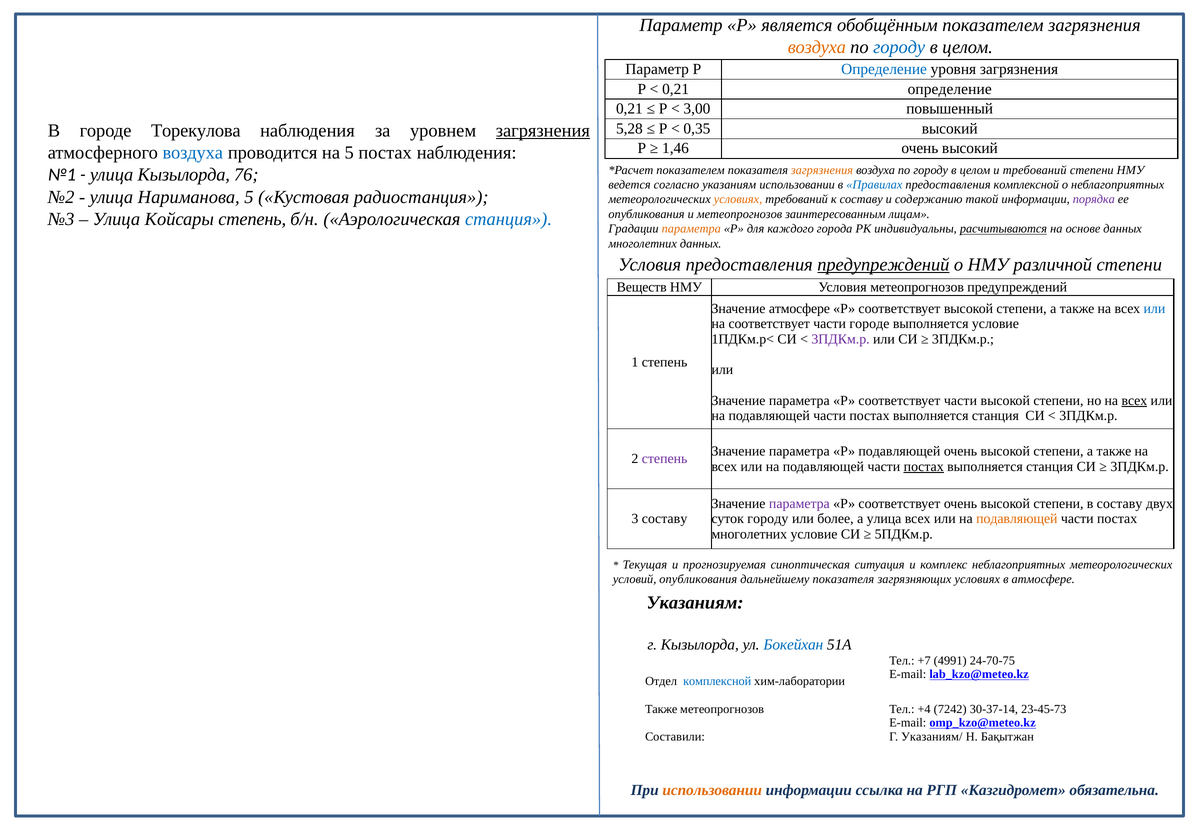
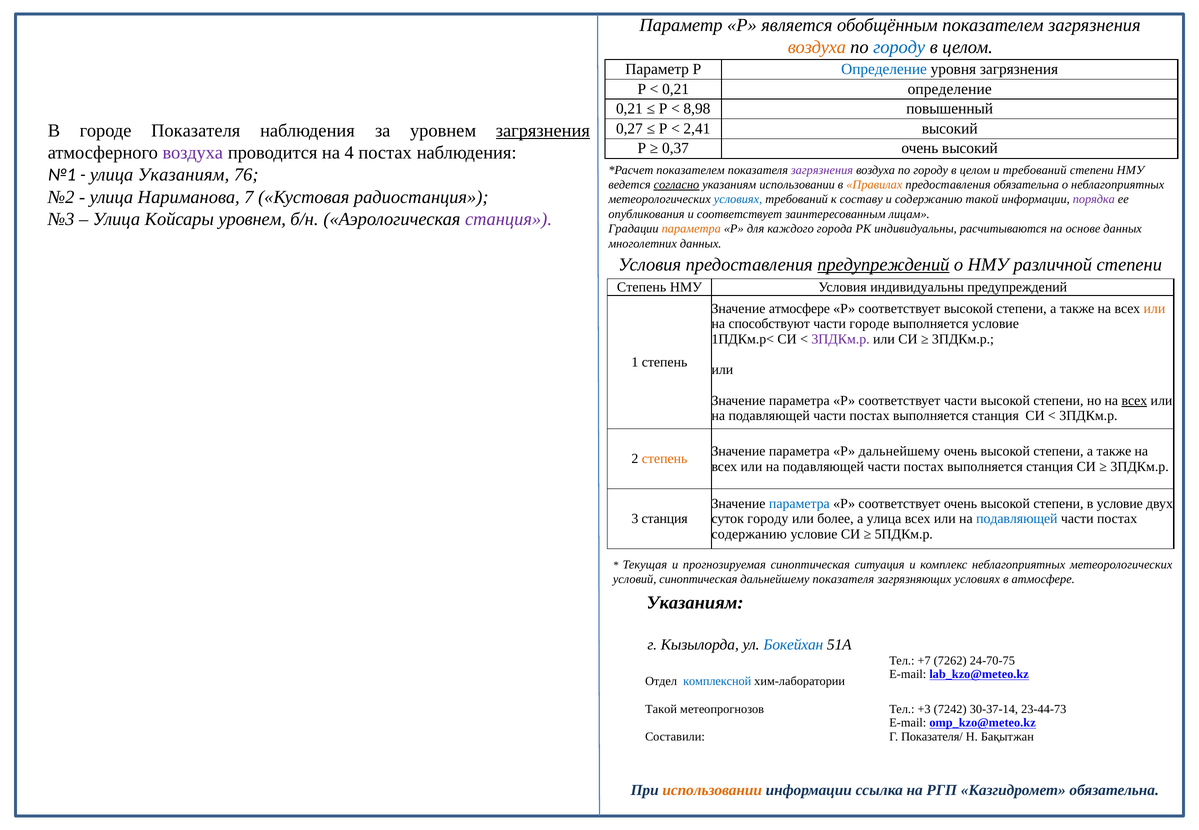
3,00: 3,00 -> 8,98 (697, 109)
5,28: 5,28 -> 0,27 (629, 129)
0,35: 0,35 -> 2,41 (697, 129)
городе Торекулова: Торекулова -> Показателя (196, 131)
1,46: 1,46 -> 0,37 (675, 148)
воздуха colour: blue -> purple (193, 153)
на 5: 5 -> 4 (349, 153)
загрязнения colour: orange -> purple (822, 170)
улица Кызылорда: Кызылорда -> Указаниям (184, 175)
согласно underline: none -> present (676, 185)
Правилах colour: blue -> orange (874, 185)
предоставления комплексной: комплексной -> обязательна (1026, 185)
Нариманова 5: 5 -> 7 (249, 197)
условиях colour: orange -> blue (738, 199)
и метеопрогнозов: метеопрогнозов -> соответствует (739, 214)
Койсары степень: степень -> уровнем (252, 219)
станция colour: blue -> purple (509, 219)
расчитываются underline: present -> none (1004, 229)
Веществ: Веществ -> Степень (642, 287)
Условия метеопрогнозов: метеопрогнозов -> индивидуальны (917, 287)
или colour: blue -> orange (1154, 309)
на соответствует: соответствует -> способствуют (769, 324)
Р подавляющей: подавляющей -> дальнейшему (899, 451)
степень colour: purple -> orange (665, 459)
постах underline: present -> none (924, 467)
параметра colour: purple -> blue (799, 503)
в составу: составу -> условие (1120, 503)
3 составу: составу -> станция (665, 519)
подавляющей colour: orange -> blue (1017, 519)
многолетних: многолетних -> содержанию (749, 534)
условий опубликования: опубликования -> синоптическая (698, 579)
4991: 4991 -> 7262 (950, 661)
Также: Также -> Такой (661, 709)
+4: +4 -> +3 (924, 709)
23-45-73: 23-45-73 -> 23-44-73 (1044, 709)
Указаниям/: Указаниям/ -> Показателя/ (932, 737)
